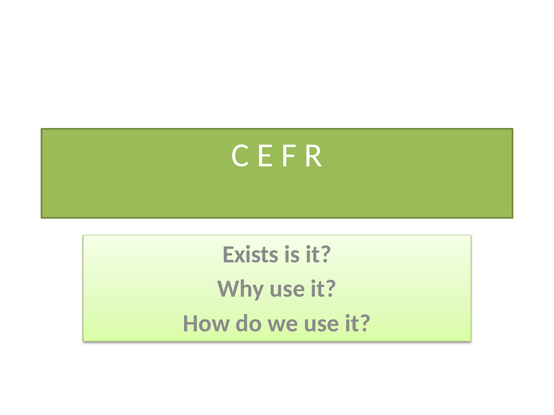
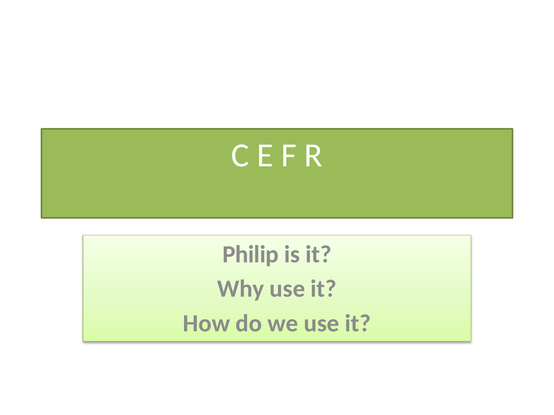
Exists: Exists -> Philip (251, 255)
